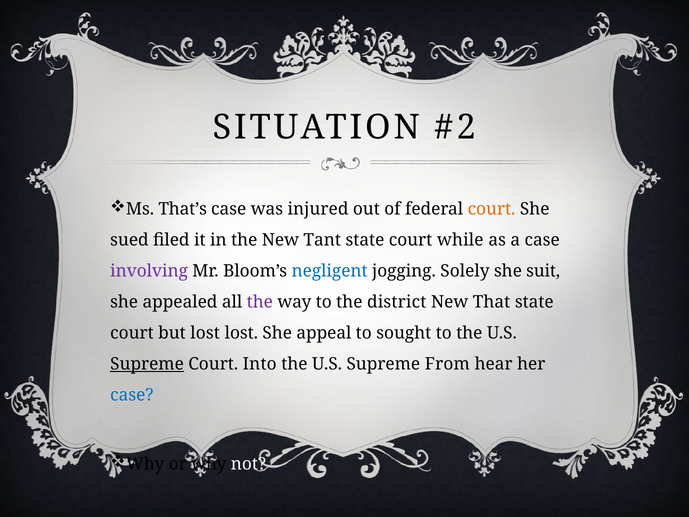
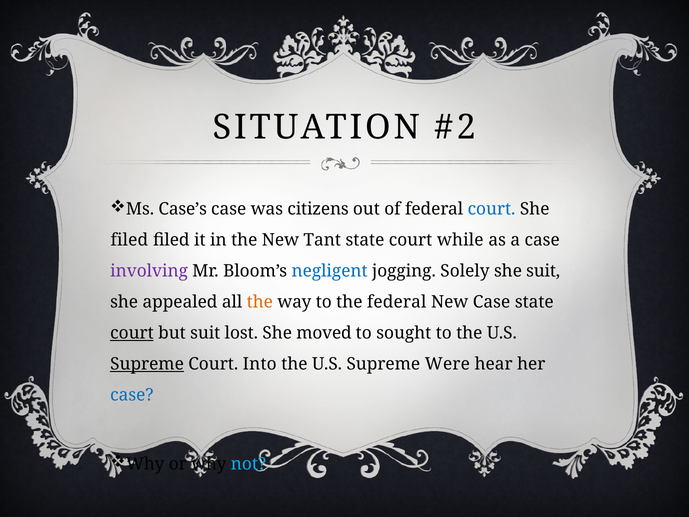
That’s: That’s -> Case’s (183, 209)
injured: injured -> citizens (318, 209)
court colour: orange -> blue (492, 209)
sued: sued -> filed (129, 240)
the colour: purple -> orange (260, 302)
the district: district -> federal (397, 302)
New That: That -> Case (492, 302)
court underline: none -> present (132, 333)
but lost: lost -> suit (205, 333)
appeal: appeal -> moved (324, 333)
From: From -> Were (447, 364)
not colour: white -> light blue (248, 464)
